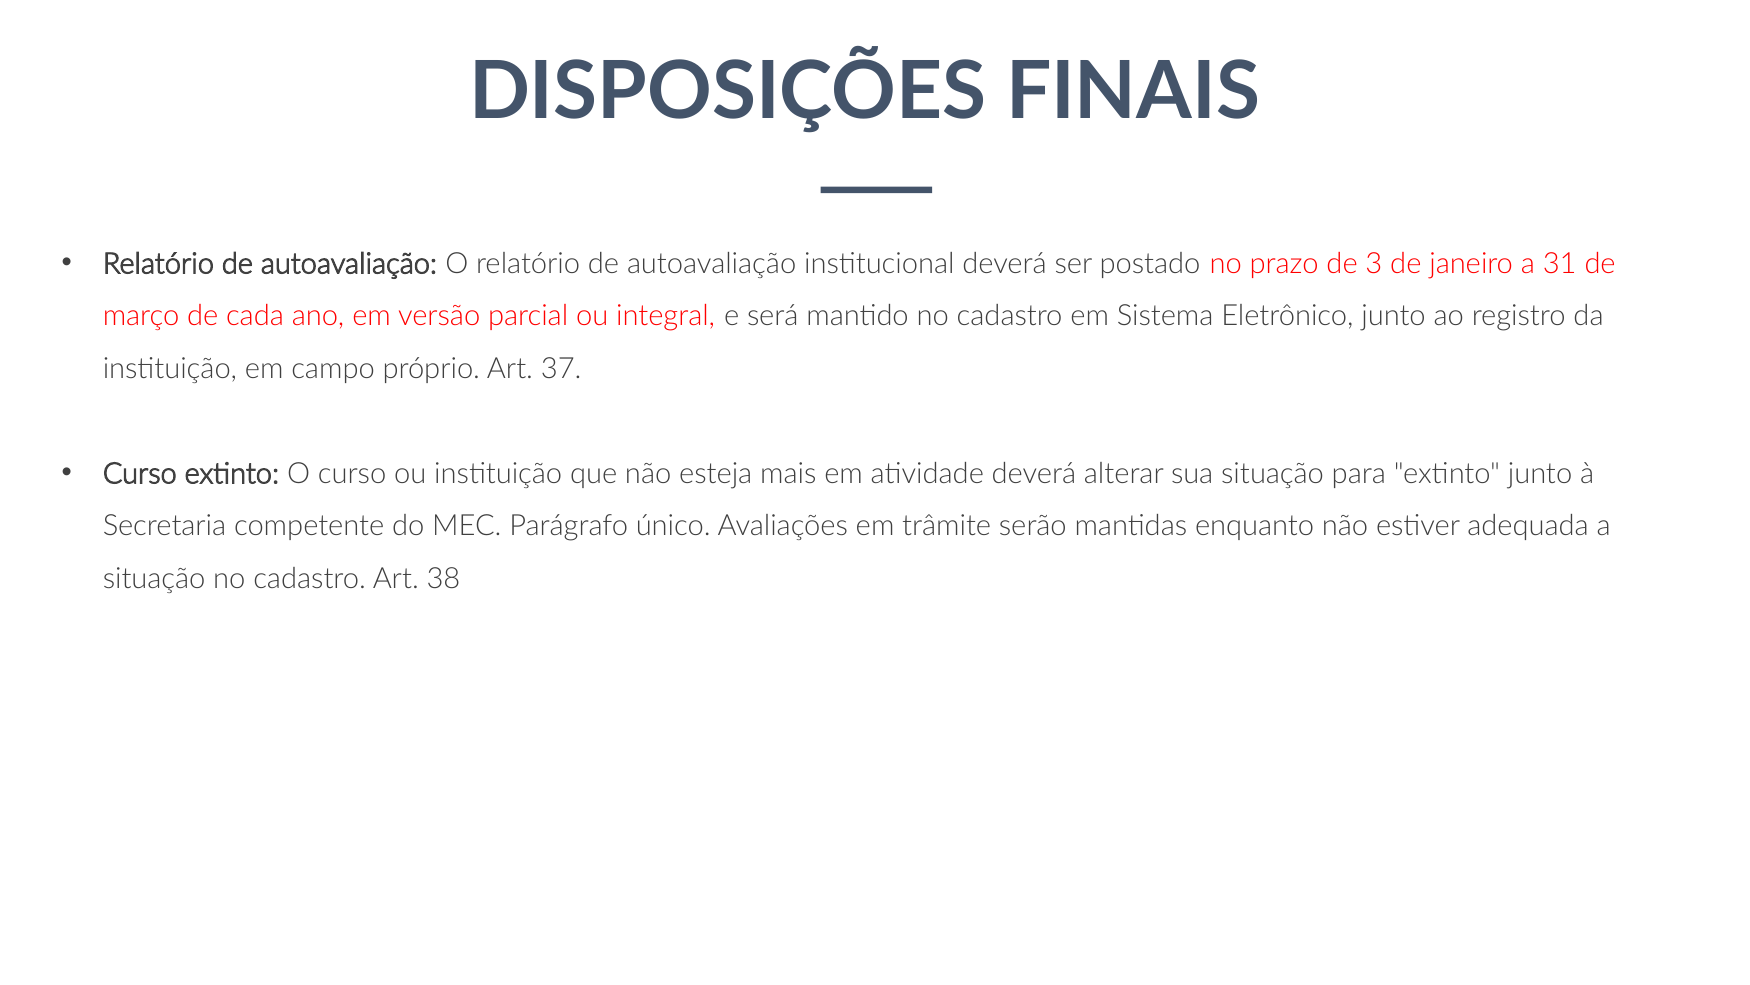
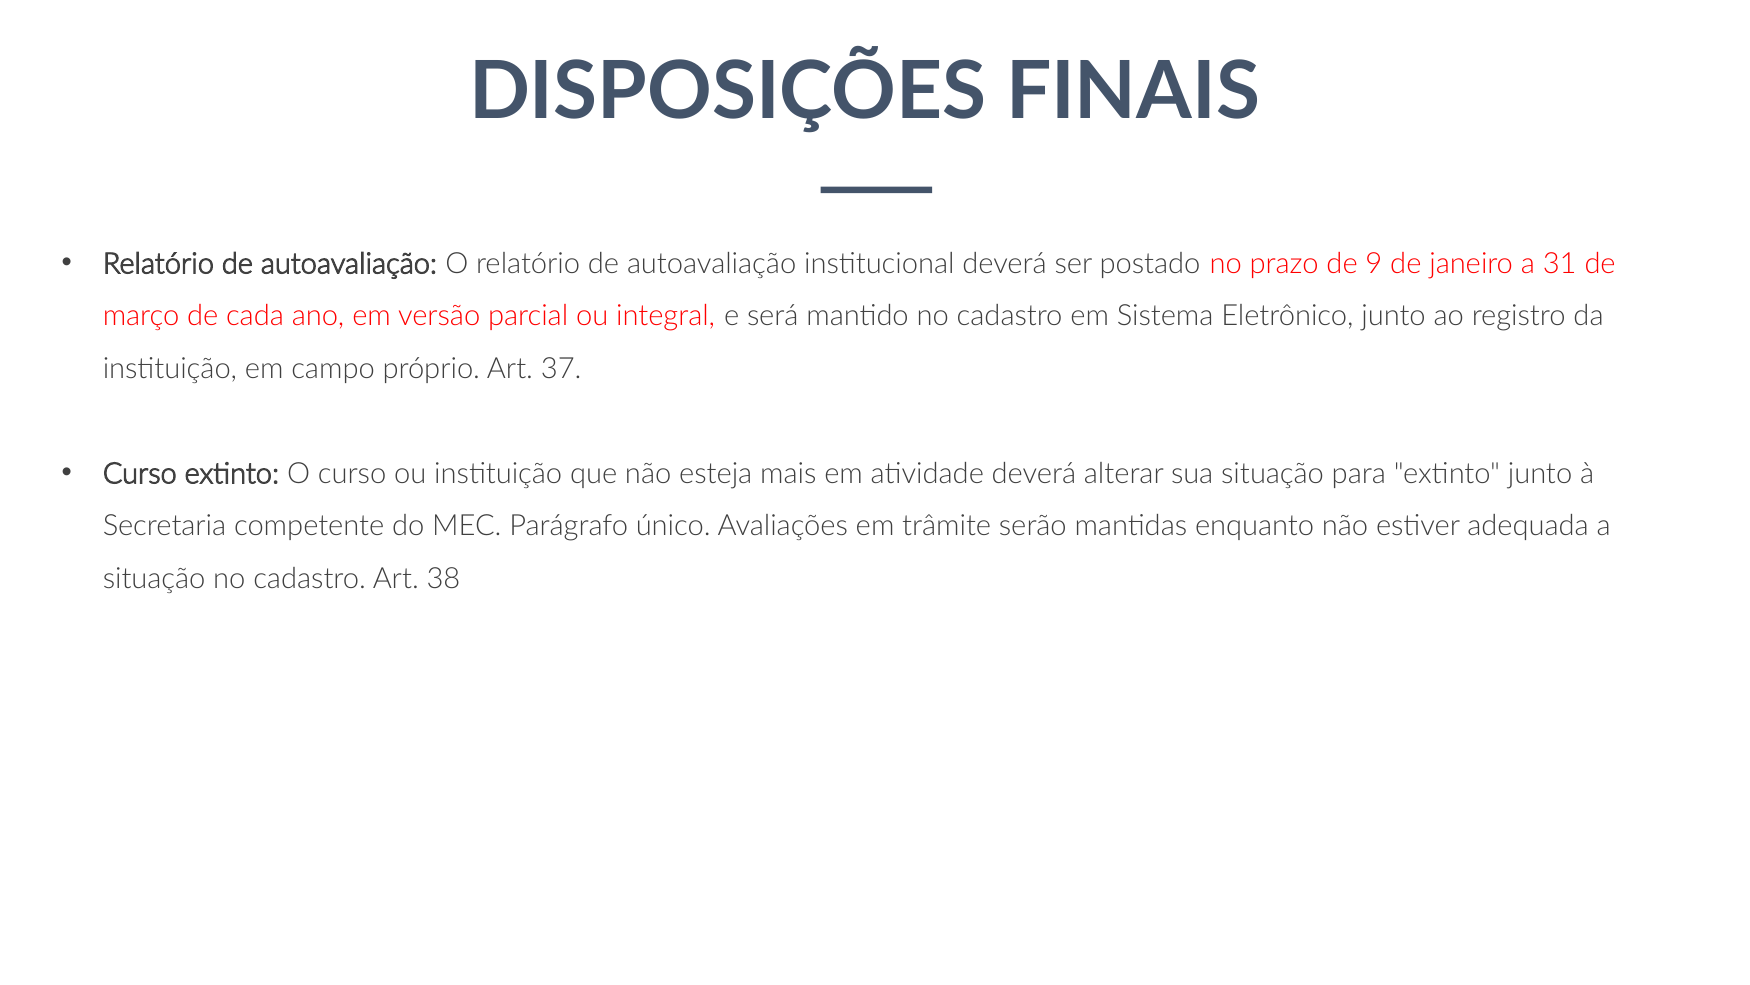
3: 3 -> 9 (1374, 264)
